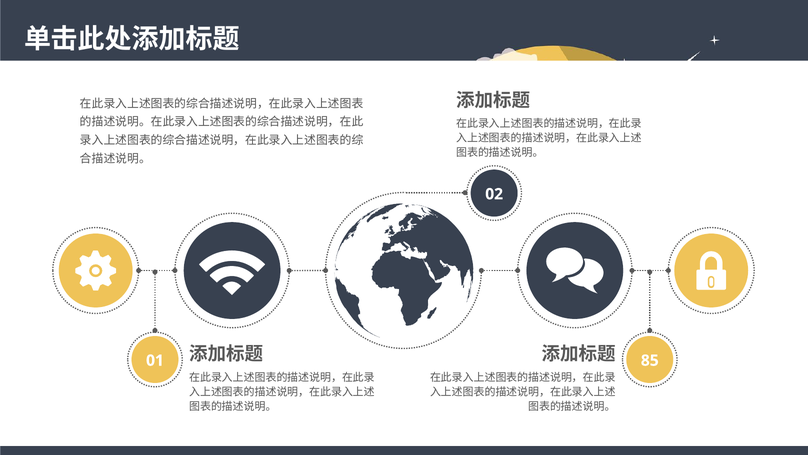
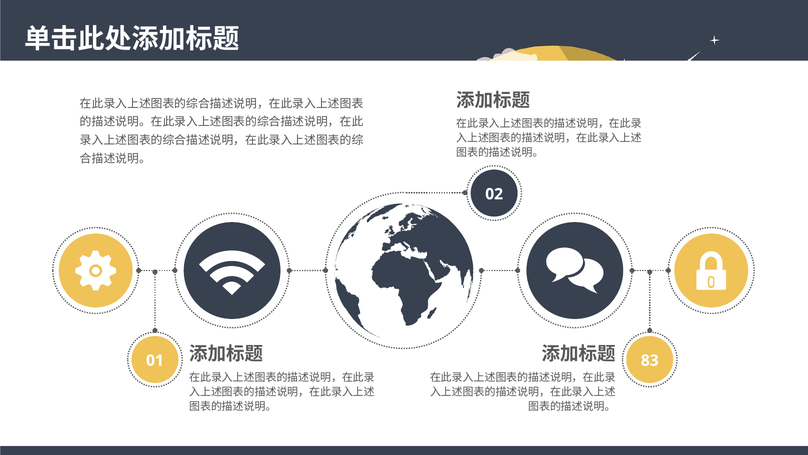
85: 85 -> 83 (650, 360)
